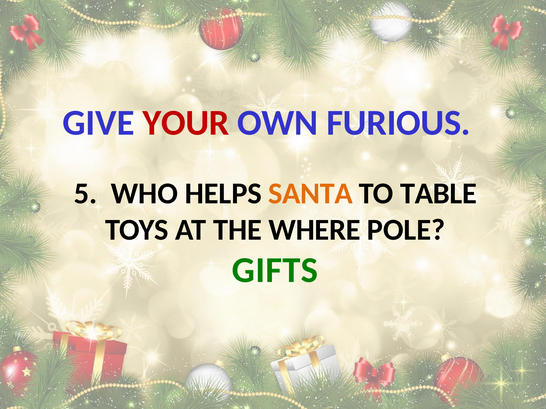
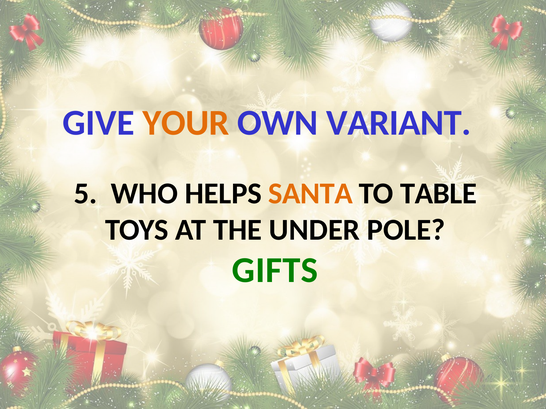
YOUR colour: red -> orange (186, 123)
FURIOUS: FURIOUS -> VARIANT (399, 123)
WHERE: WHERE -> UNDER (314, 230)
